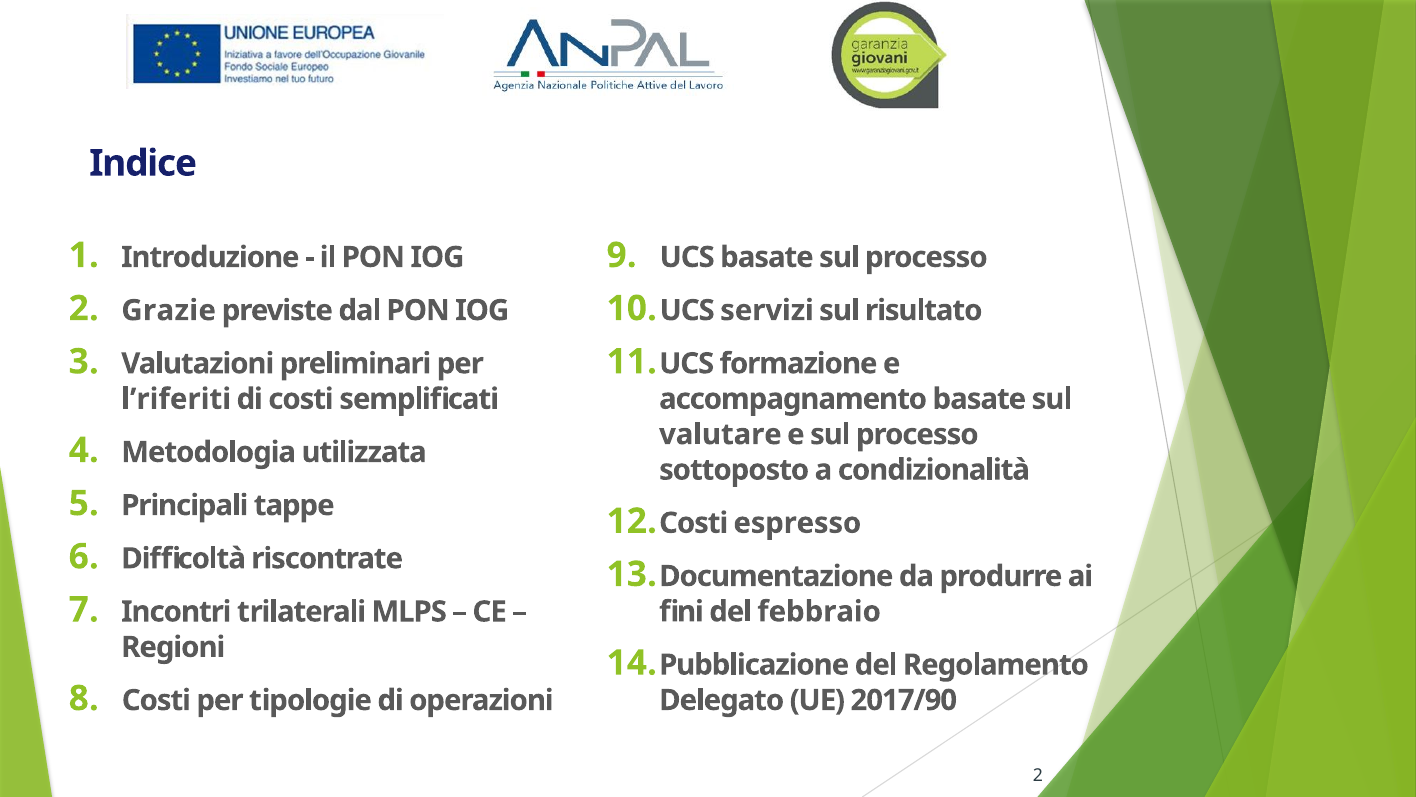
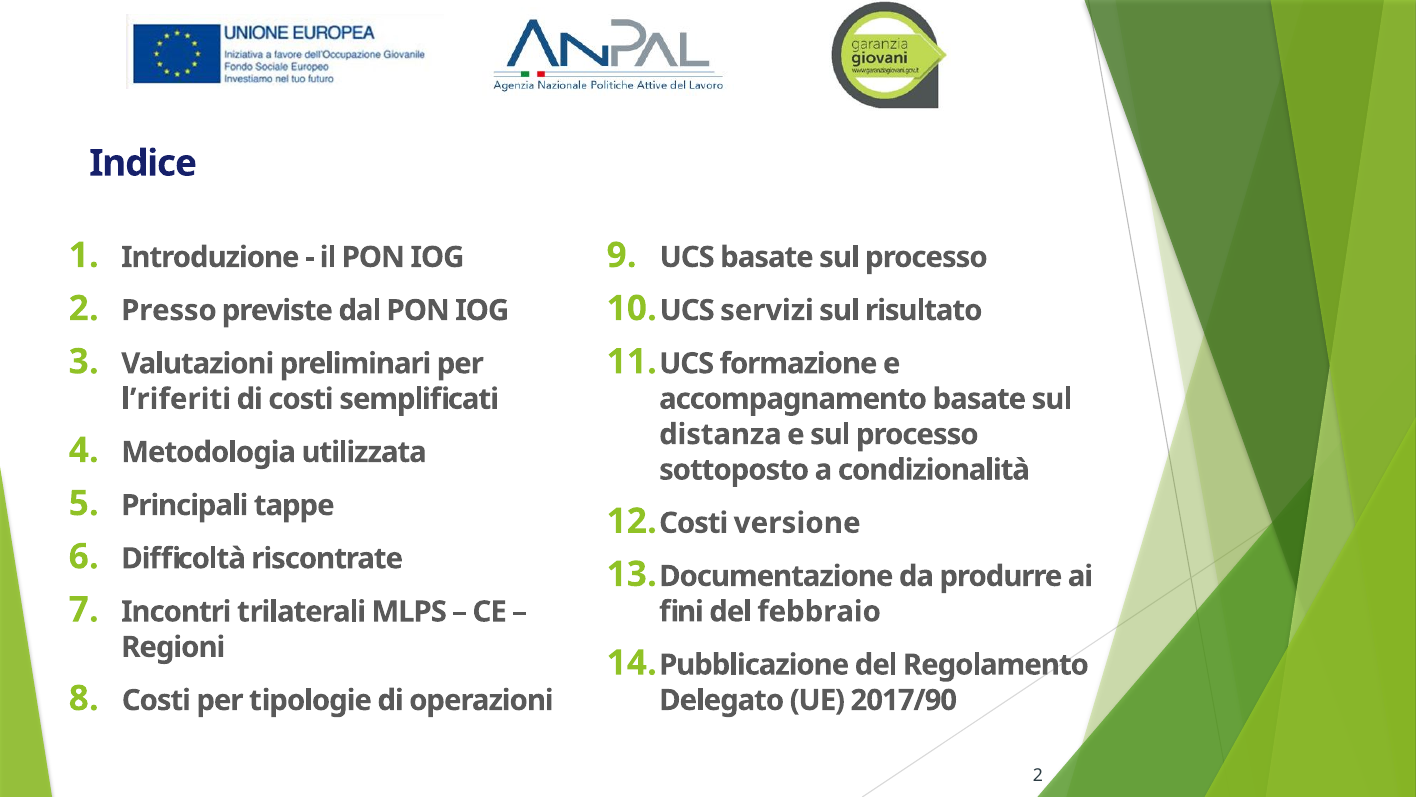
Grazie: Grazie -> Presso (169, 310)
valutare: valutare -> distanza (720, 434)
espresso: espresso -> versione (797, 523)
